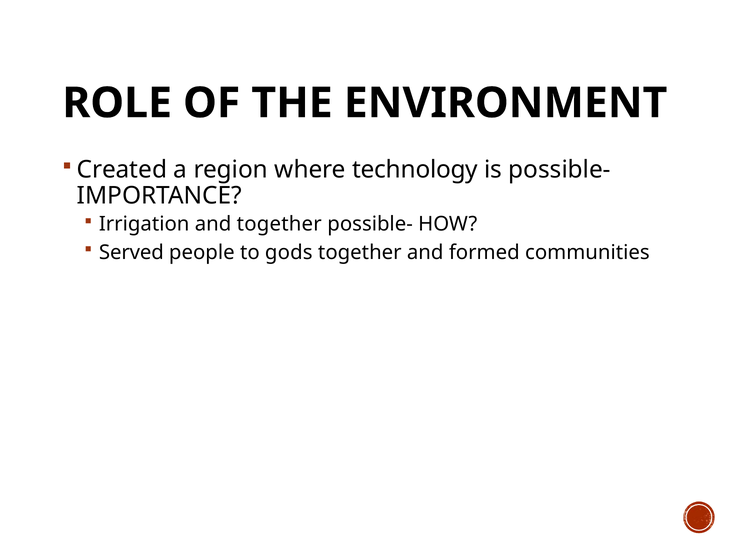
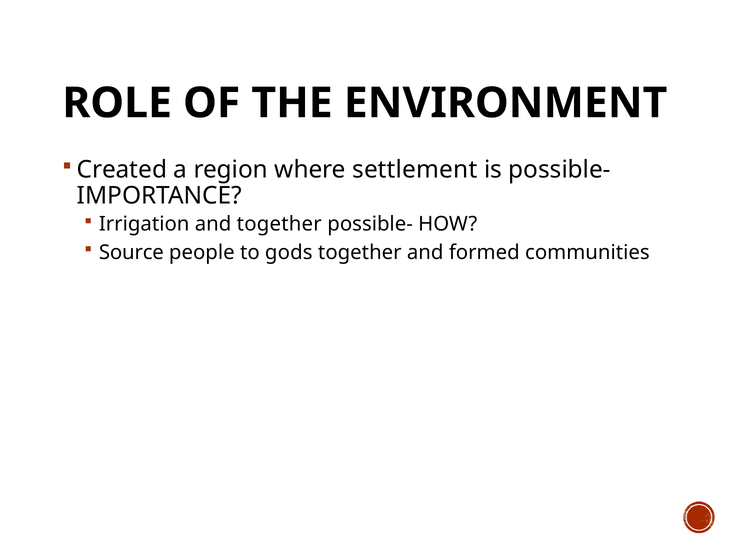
technology: technology -> settlement (415, 169)
Served: Served -> Source (131, 252)
